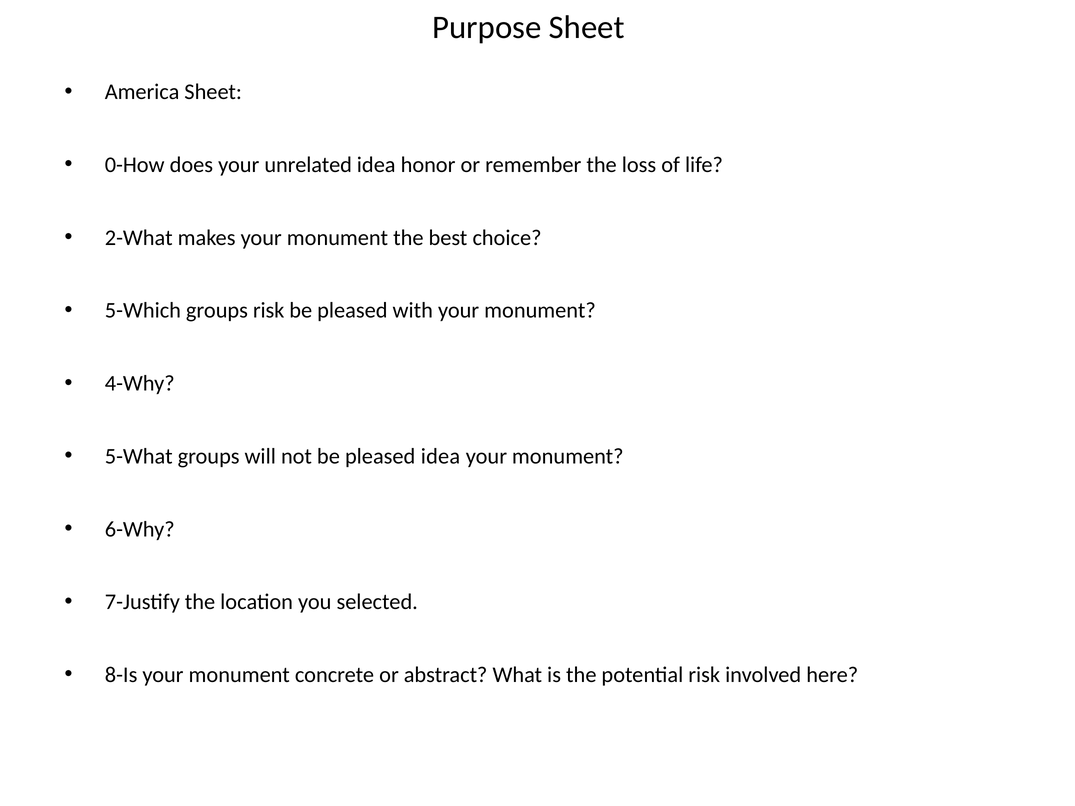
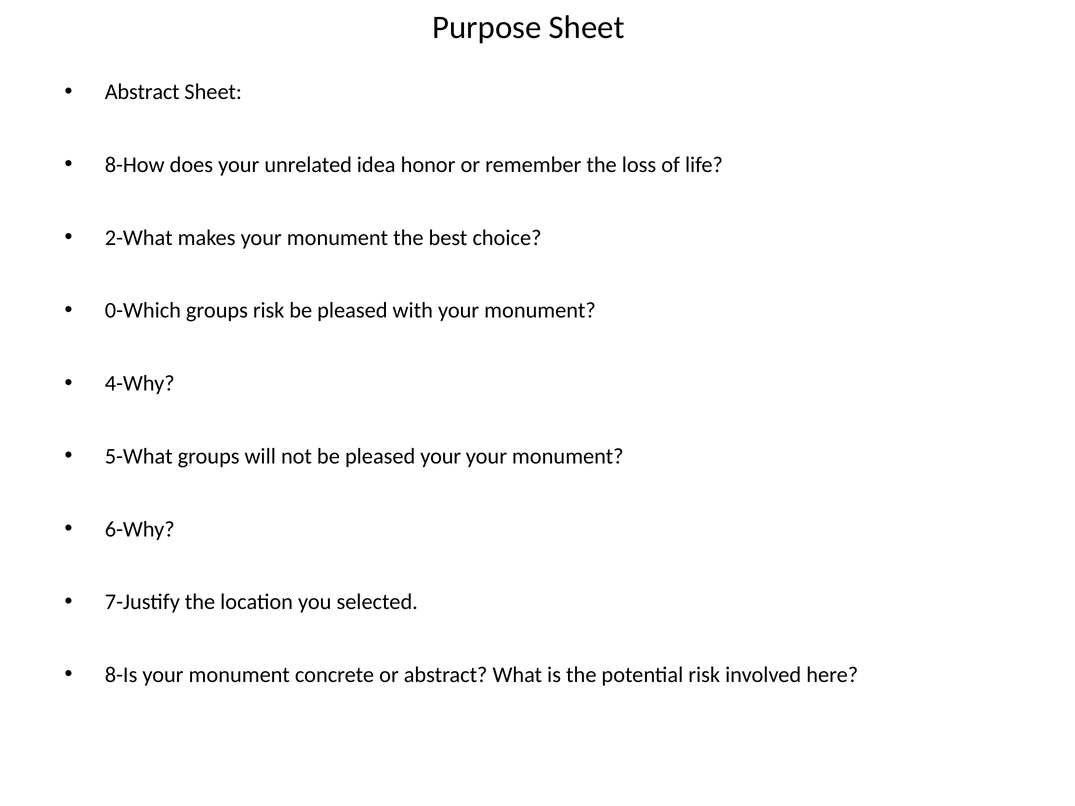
America: America -> Abstract (142, 92)
0-How: 0-How -> 8-How (135, 165)
5-Which: 5-Which -> 0-Which (143, 311)
pleased idea: idea -> your (441, 456)
